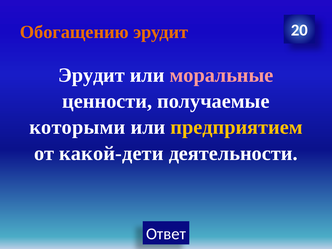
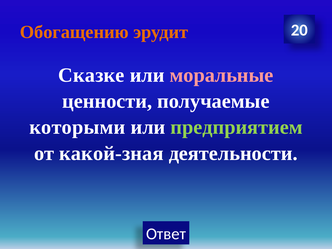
Эрудит: Эрудит -> Сказке (91, 75)
предприятием colour: yellow -> light green (237, 127)
какой-дети: какой-дети -> какой-зная (111, 153)
